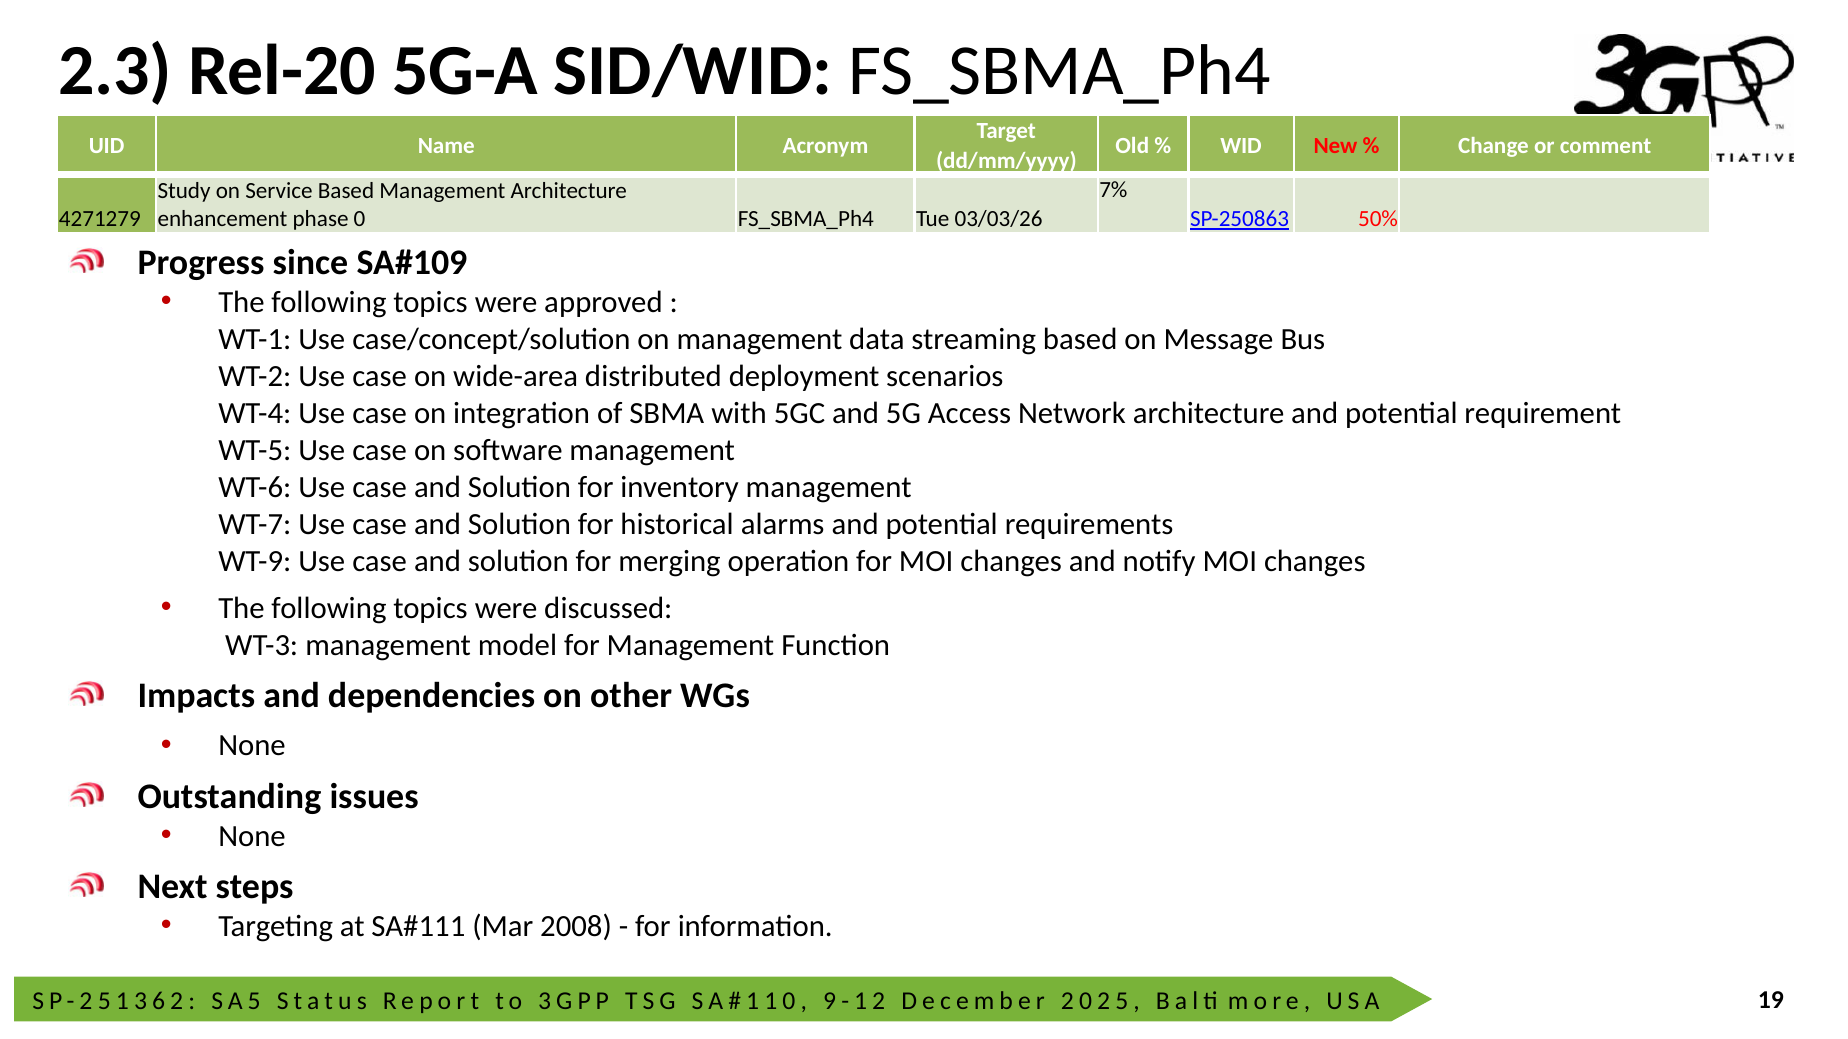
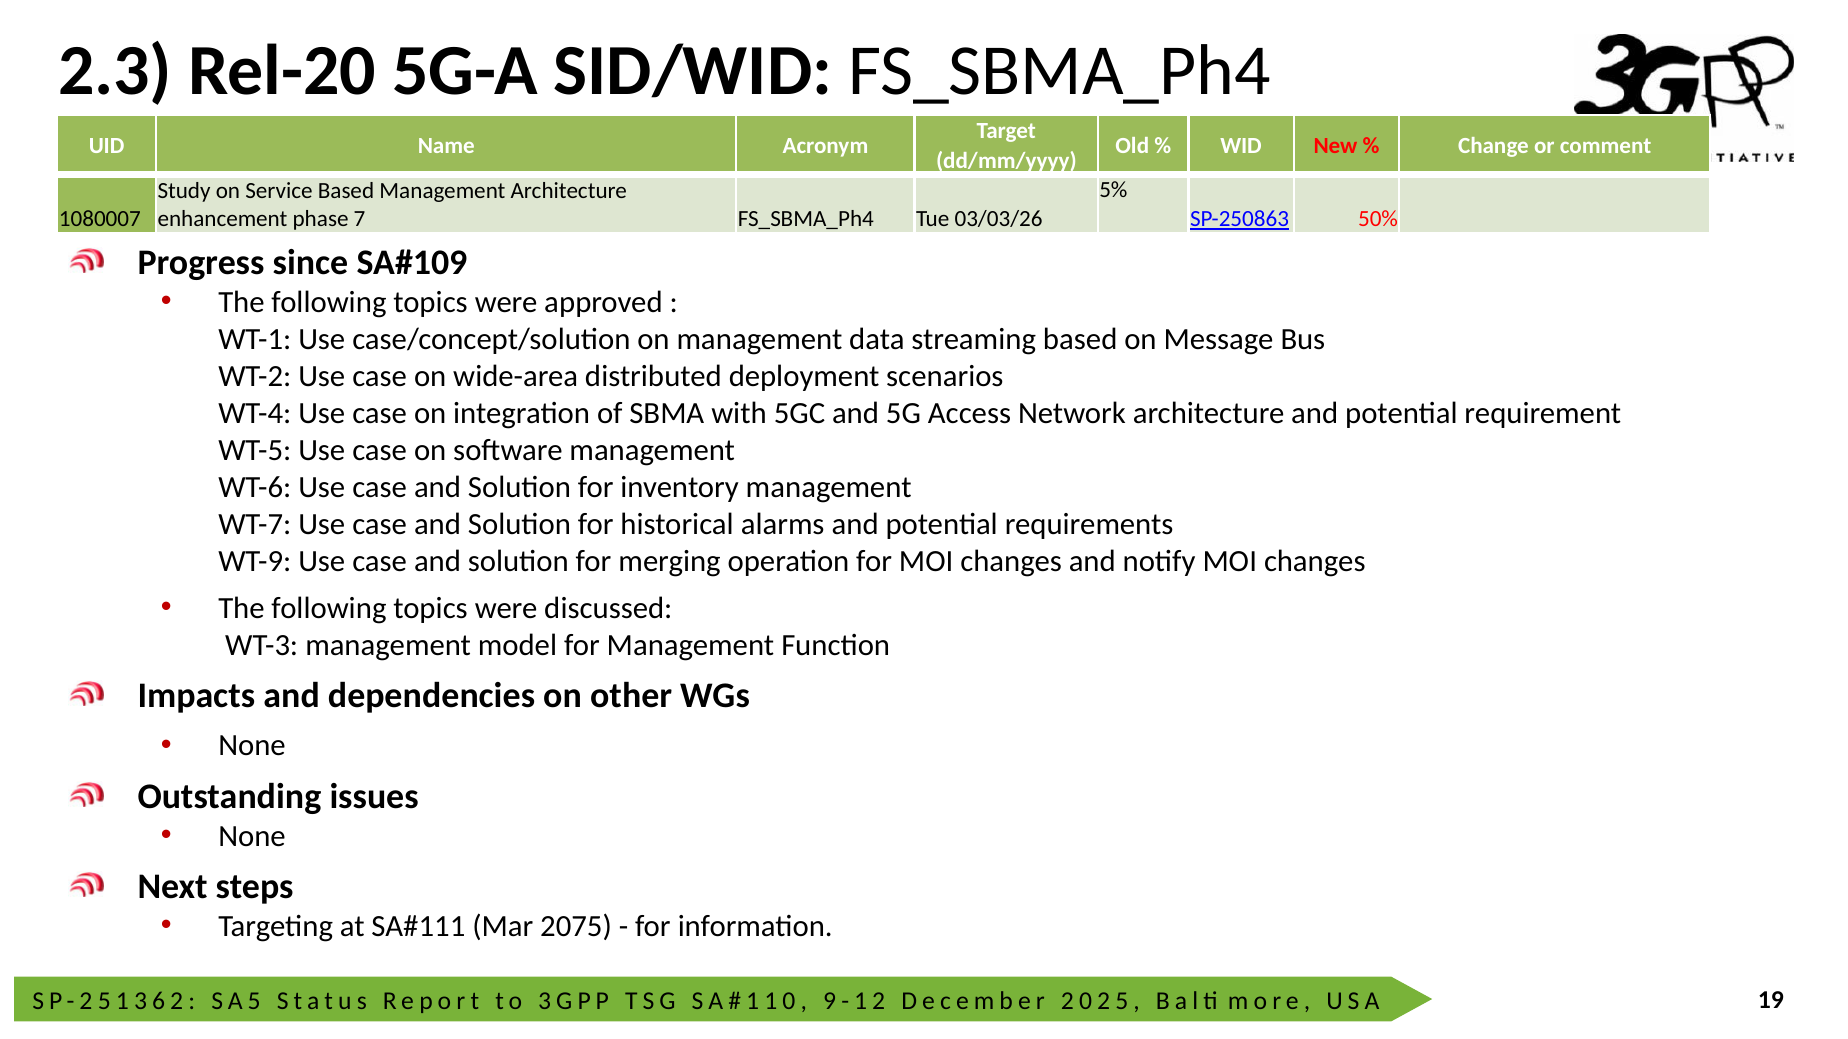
7%: 7% -> 5% (1113, 190)
4271279: 4271279 -> 1080007 (100, 219)
0: 0 -> 7 (359, 219)
2008: 2008 -> 2075 (576, 927)
